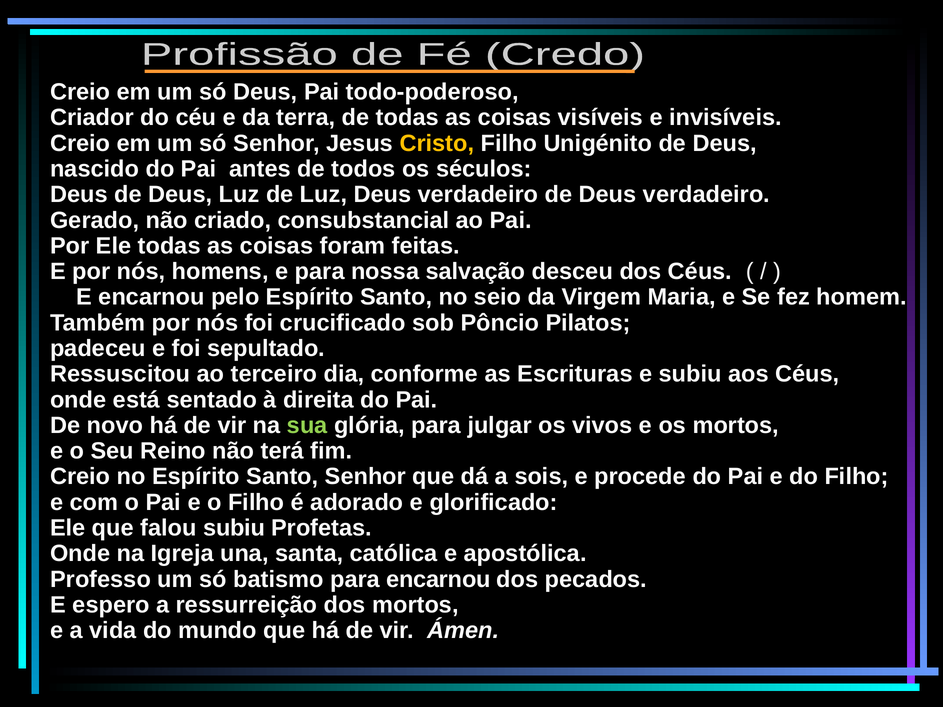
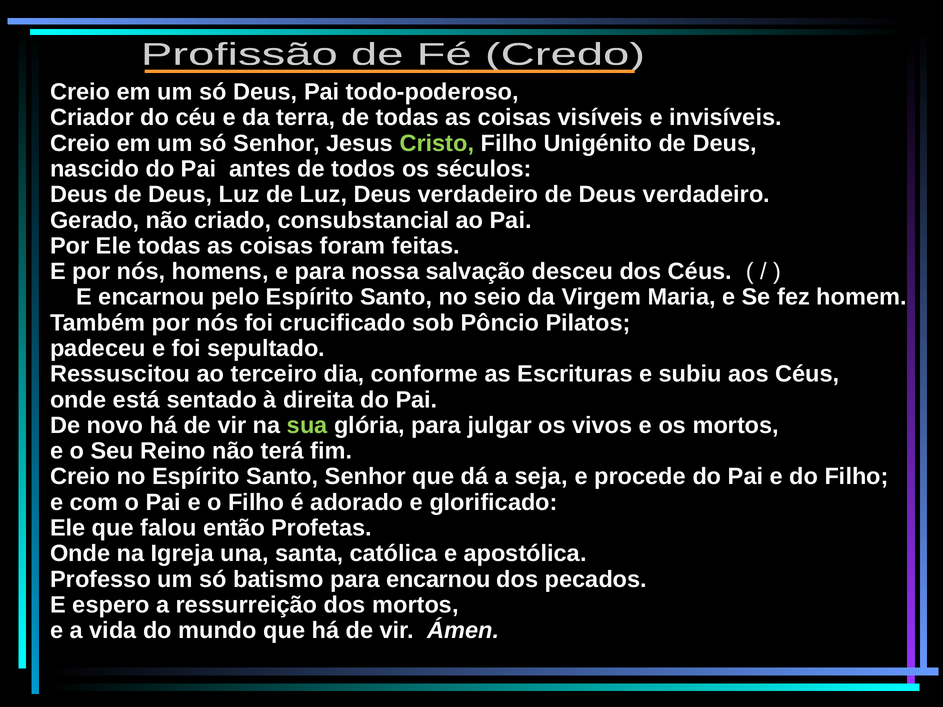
Cristo colour: yellow -> light green (437, 143)
sois: sois -> seja (541, 477)
falou subiu: subiu -> então (234, 528)
